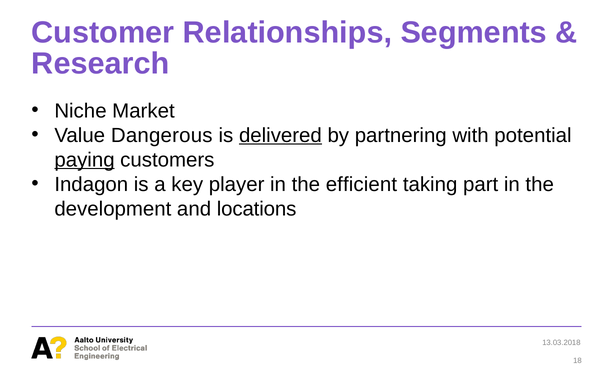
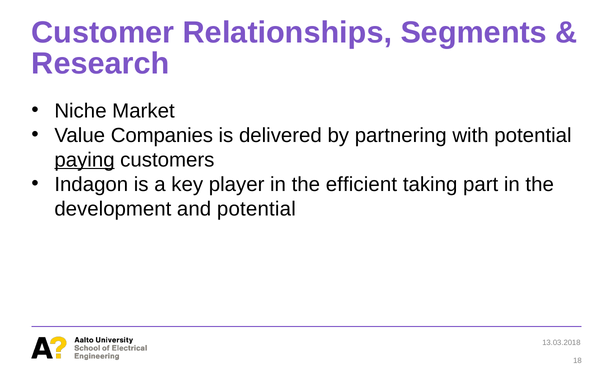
Dangerous: Dangerous -> Companies (162, 135)
delivered underline: present -> none (280, 135)
and locations: locations -> potential (256, 209)
